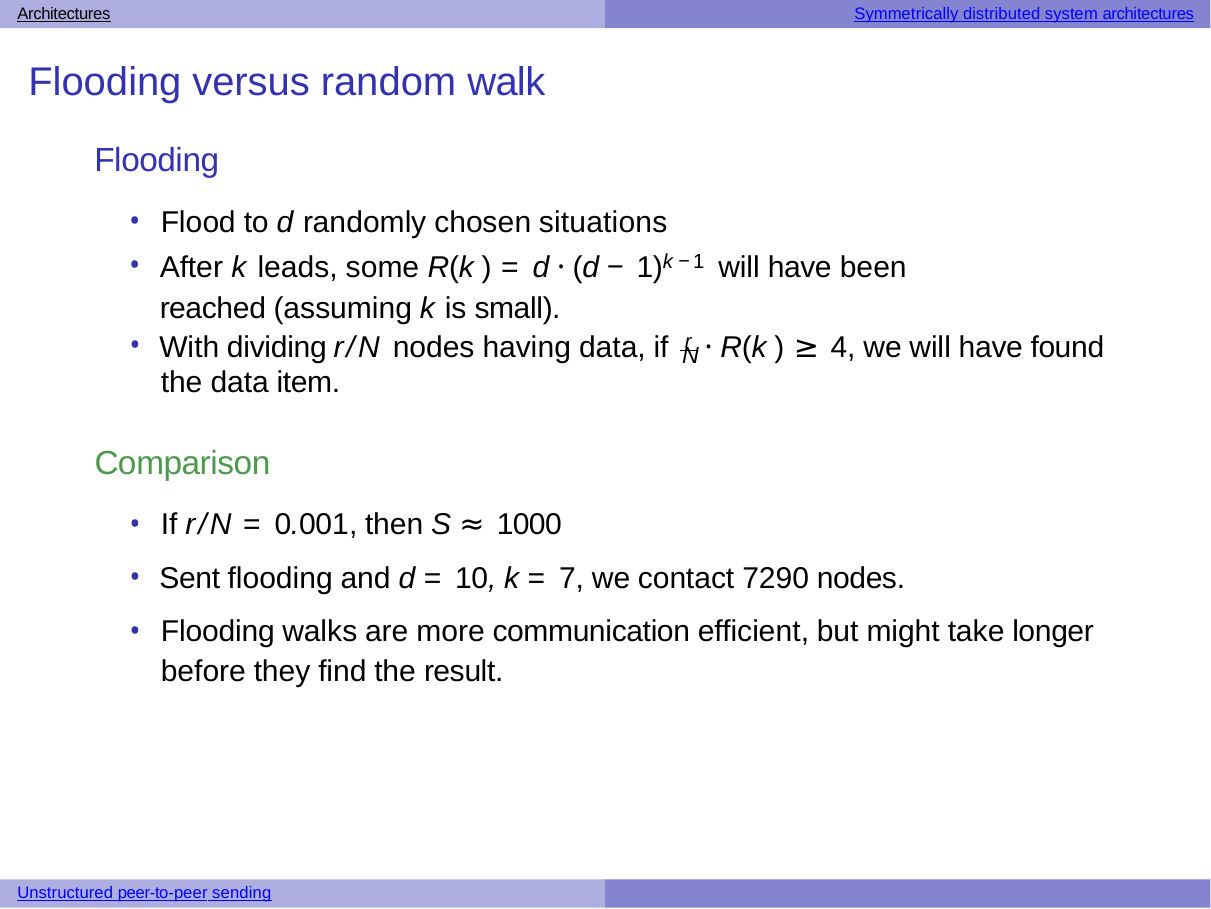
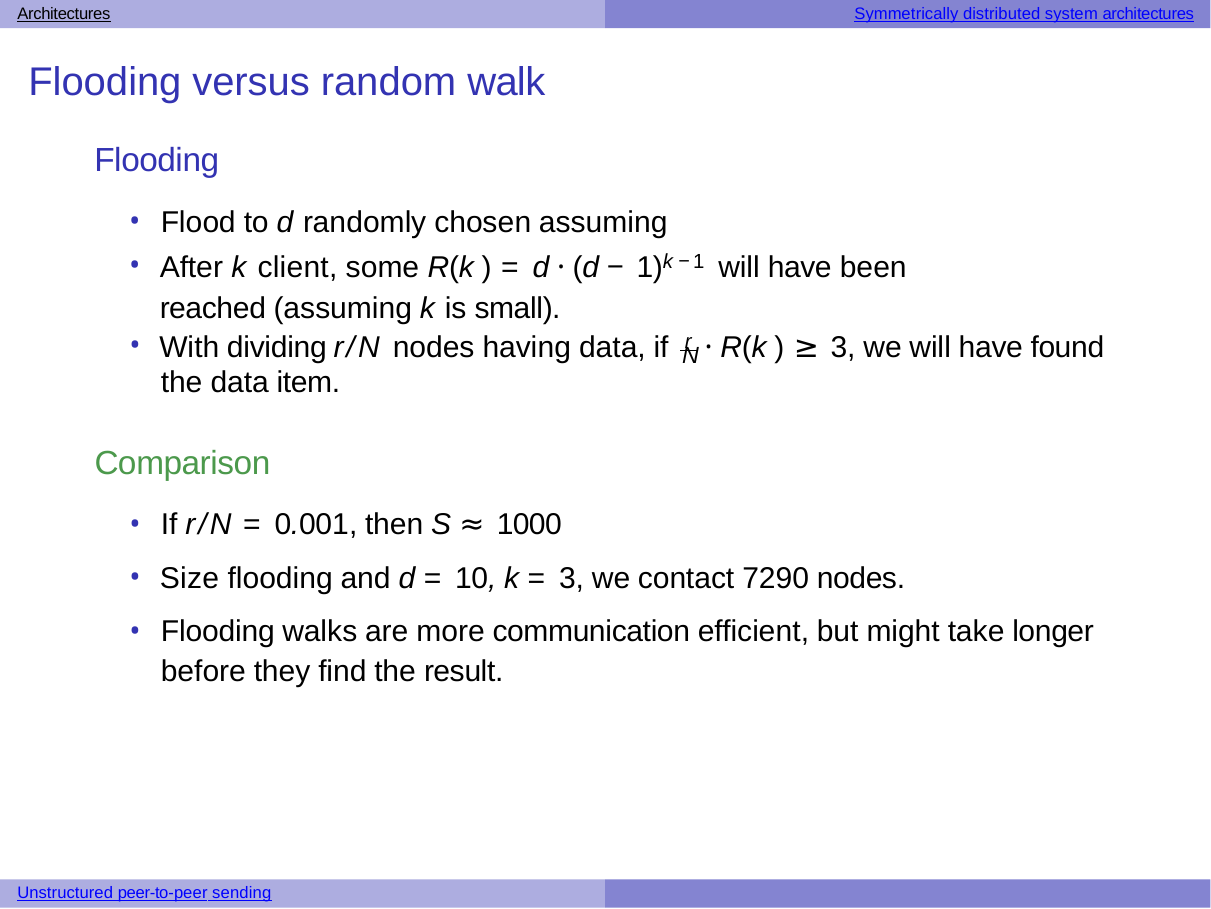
chosen situations: situations -> assuming (603, 222)
leads: leads -> client (297, 268)
4: 4 -> 3 (843, 348)
Sent: Sent -> Size (189, 578)
7: 7 -> 3 (572, 578)
